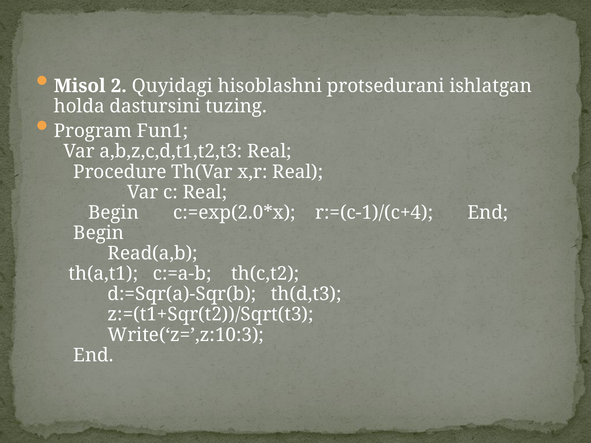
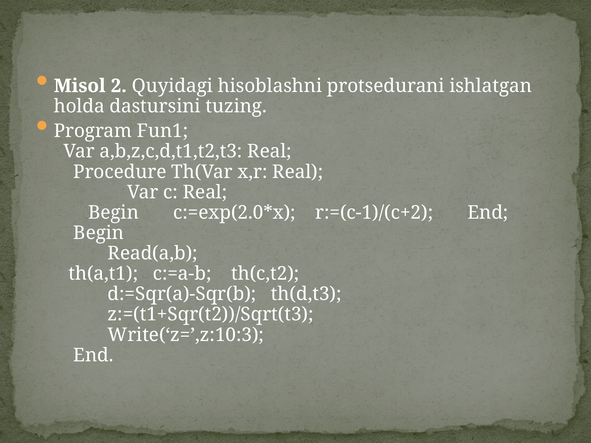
r:=(c-1)/(c+4: r:=(c-1)/(c+4 -> r:=(c-1)/(c+2 (374, 213)
